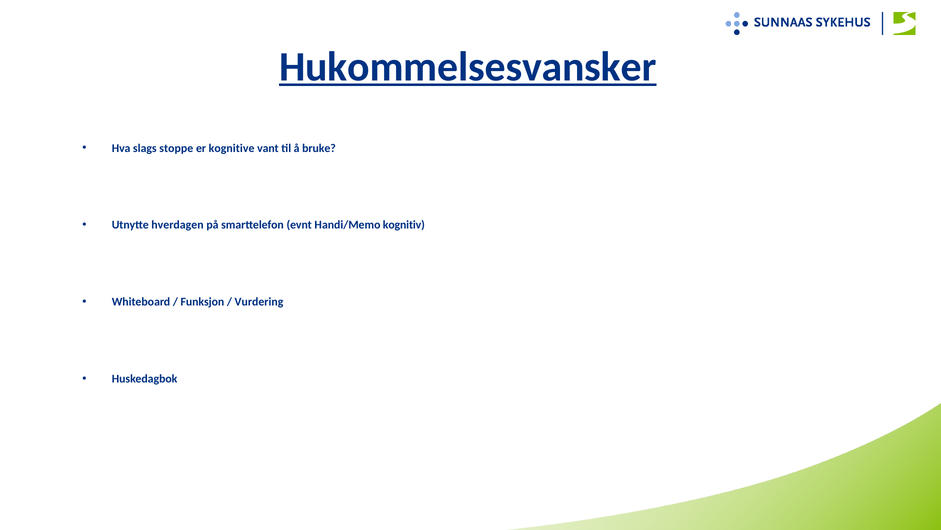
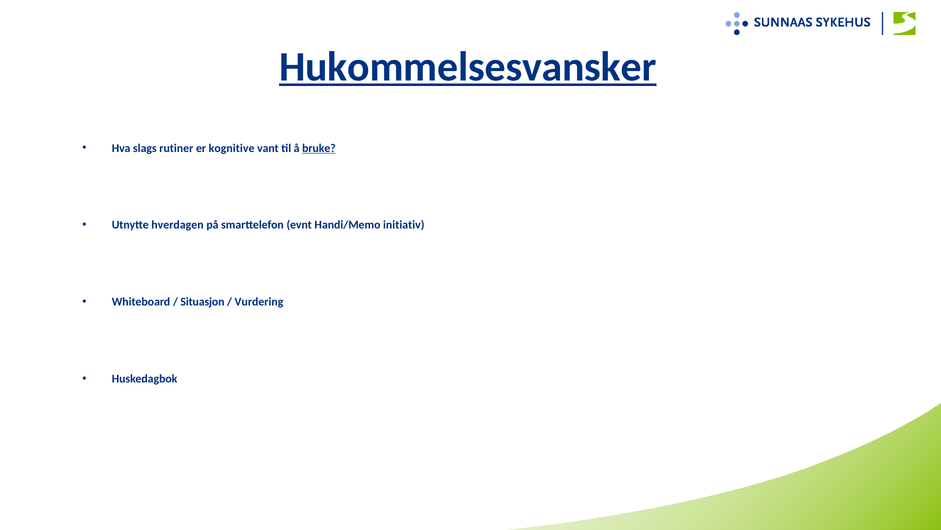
stoppe: stoppe -> rutiner (176, 148)
bruke underline: none -> present (319, 148)
kognitiv: kognitiv -> initiativ (404, 225)
Funksjon: Funksjon -> Situasjon (202, 302)
